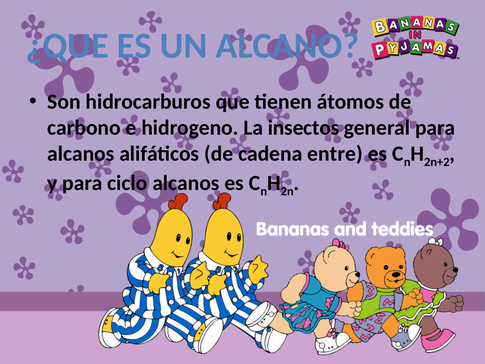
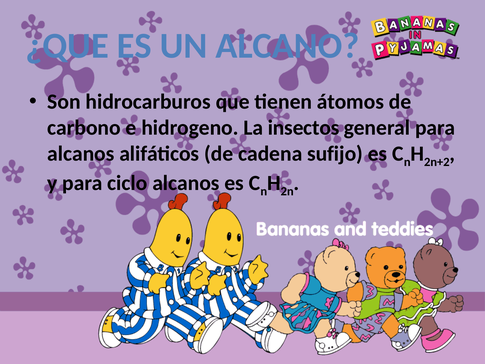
entre: entre -> sufijo (335, 153)
